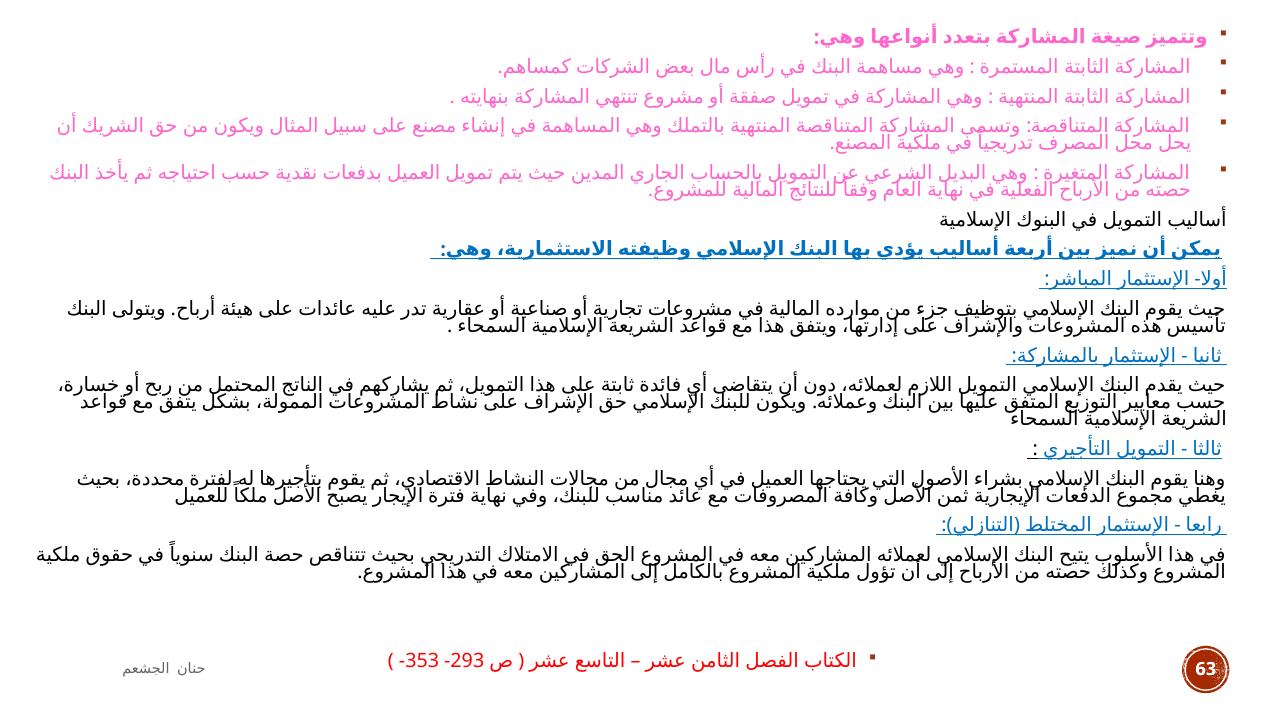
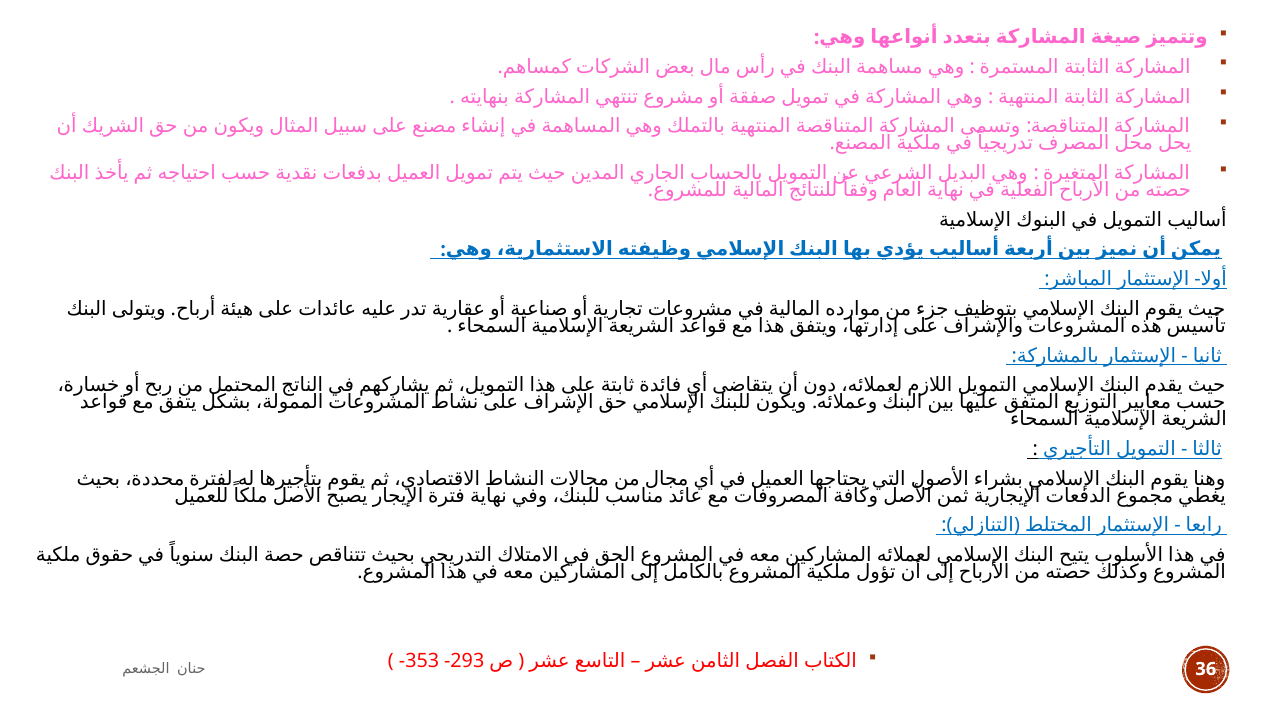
63: 63 -> 36 (1206, 669)
